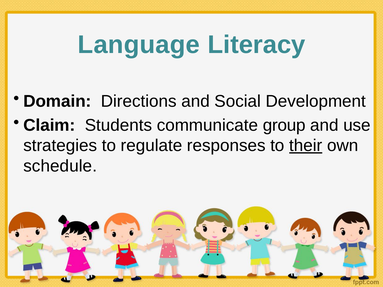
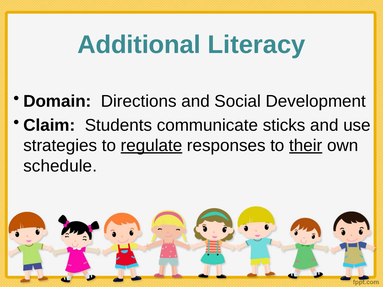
Language: Language -> Additional (139, 45)
group: group -> sticks (284, 125)
regulate underline: none -> present (151, 146)
